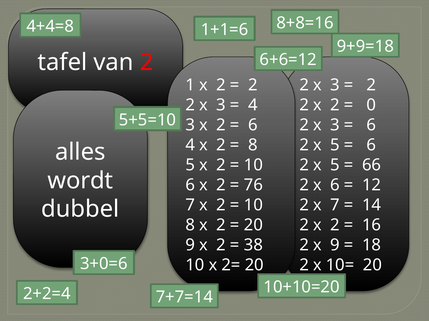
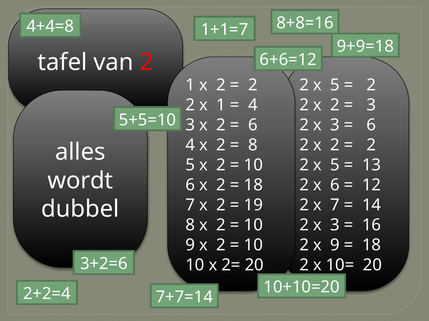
1+1=6: 1+1=6 -> 1+1=7 (225, 30)
3: 3 -> 5 (335, 85)
3: 3 -> 1 (221, 105)
0: 0 -> 3 (371, 105)
5: 5 -> 2 (335, 145)
6: 6 -> 2 (371, 145)
66: 66 -> 13 (372, 165)
76: 76 -> 18 (253, 185)
10: 10 -> 19 (253, 205)
20: 20 -> 10 (253, 226)
2: 2 -> 3 (335, 226)
38: 38 -> 10 (253, 246)
3+0=6: 3+0=6 -> 3+2=6 (104, 264)
